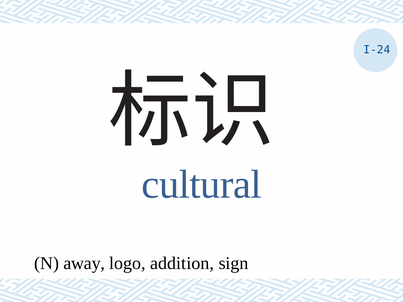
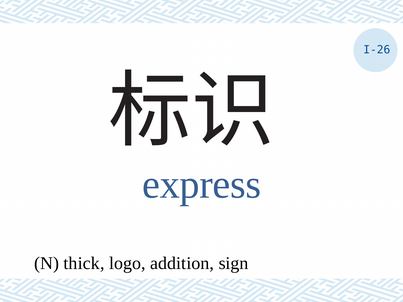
I-24: I-24 -> I-26 (377, 50)
cultural: cultural -> express (202, 185)
away: away -> thick (84, 263)
